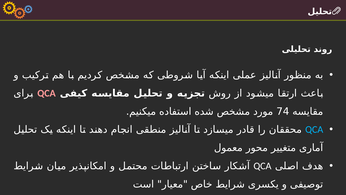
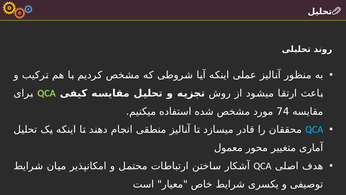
QCA colour: pink -> light green (47, 93)
